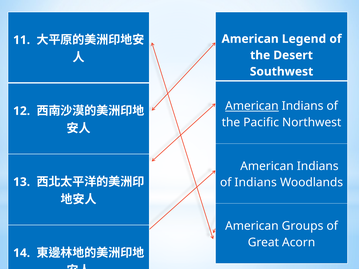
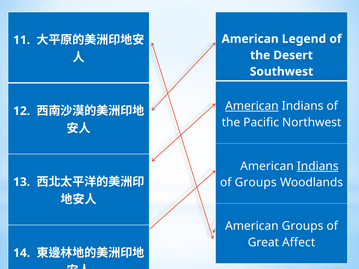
Indians underline: none -> present (318, 166)
of Indians: Indians -> Groups (256, 183)
Acorn: Acorn -> Affect (299, 243)
